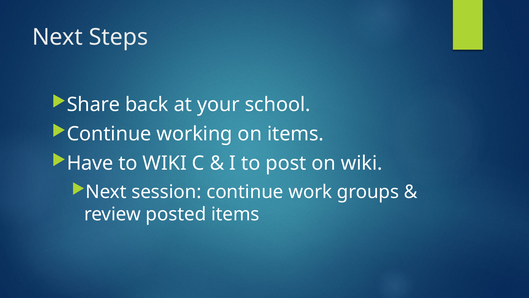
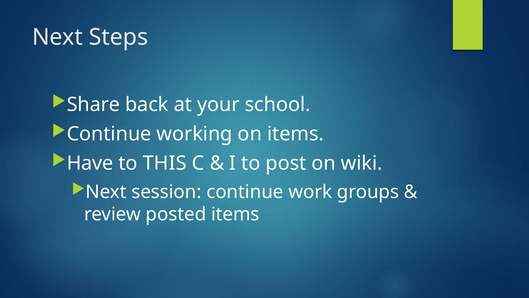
to WIKI: WIKI -> THIS (165, 163)
